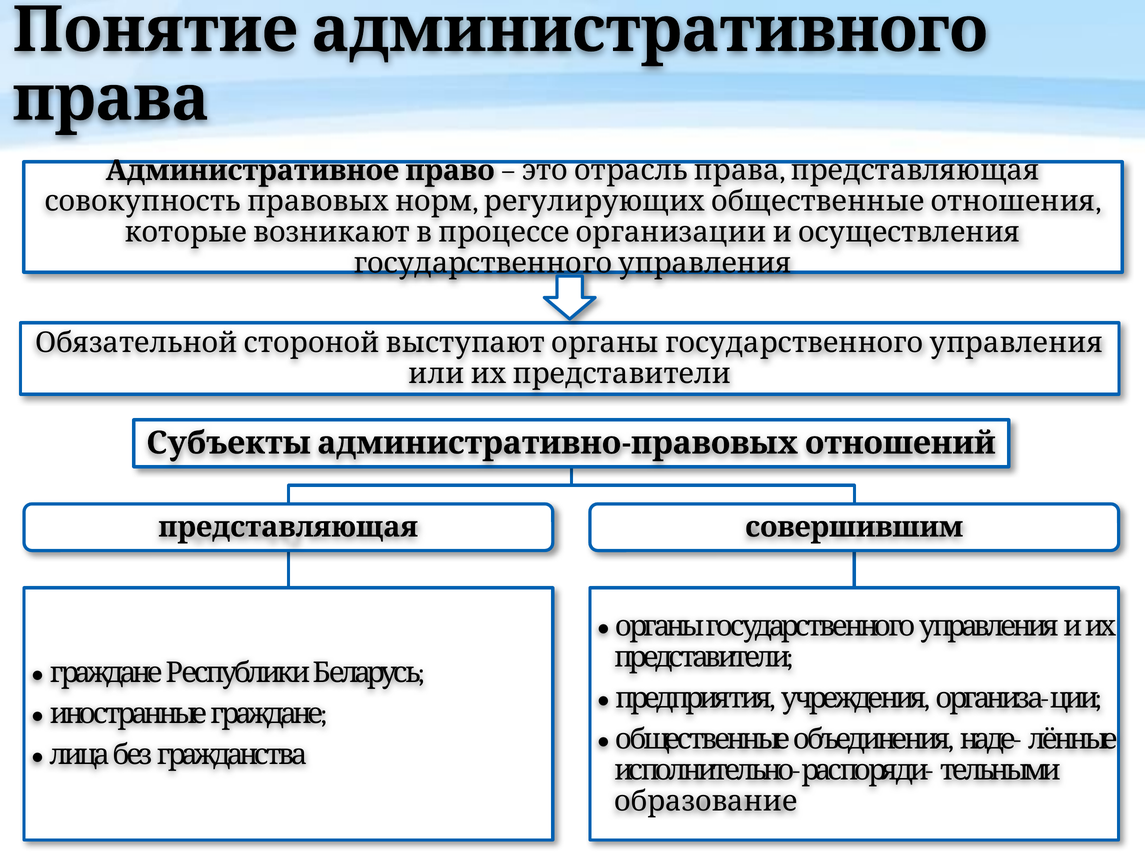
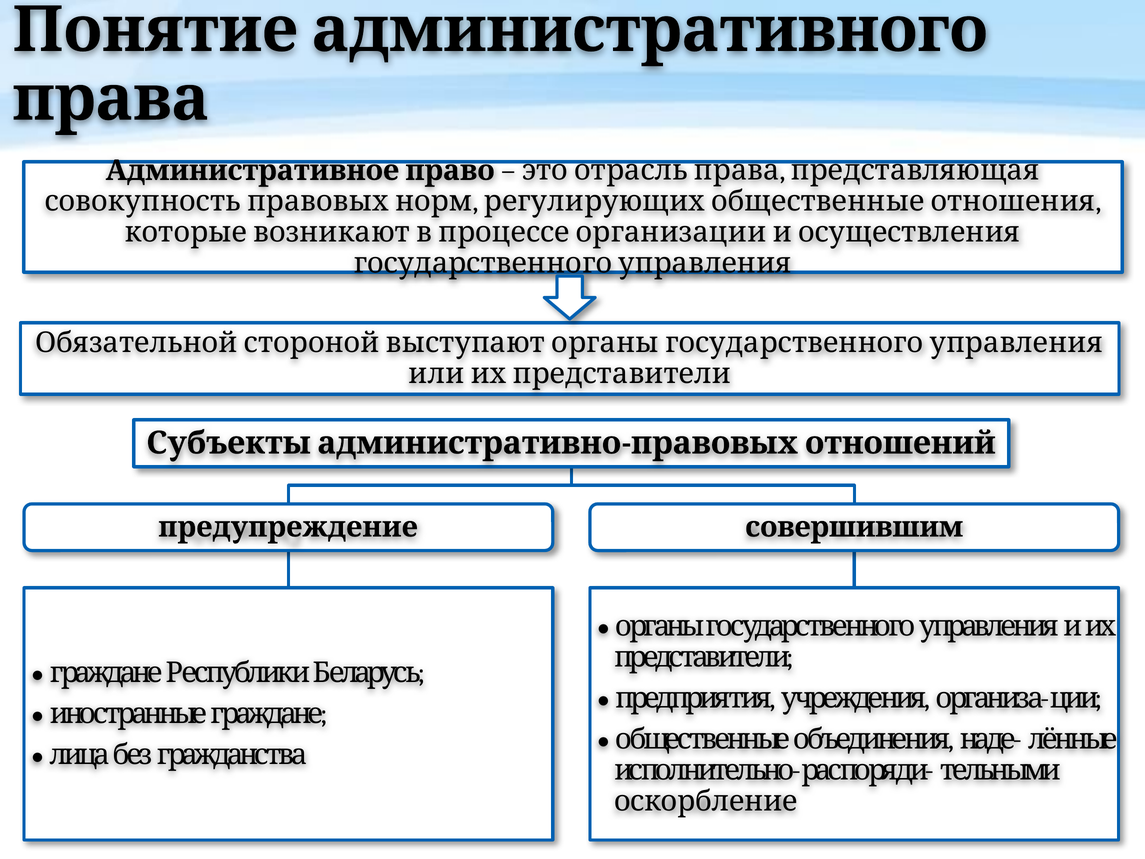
представляющая: представляющая -> предупреждение (288, 527)
образование: образование -> оскорбление (706, 801)
